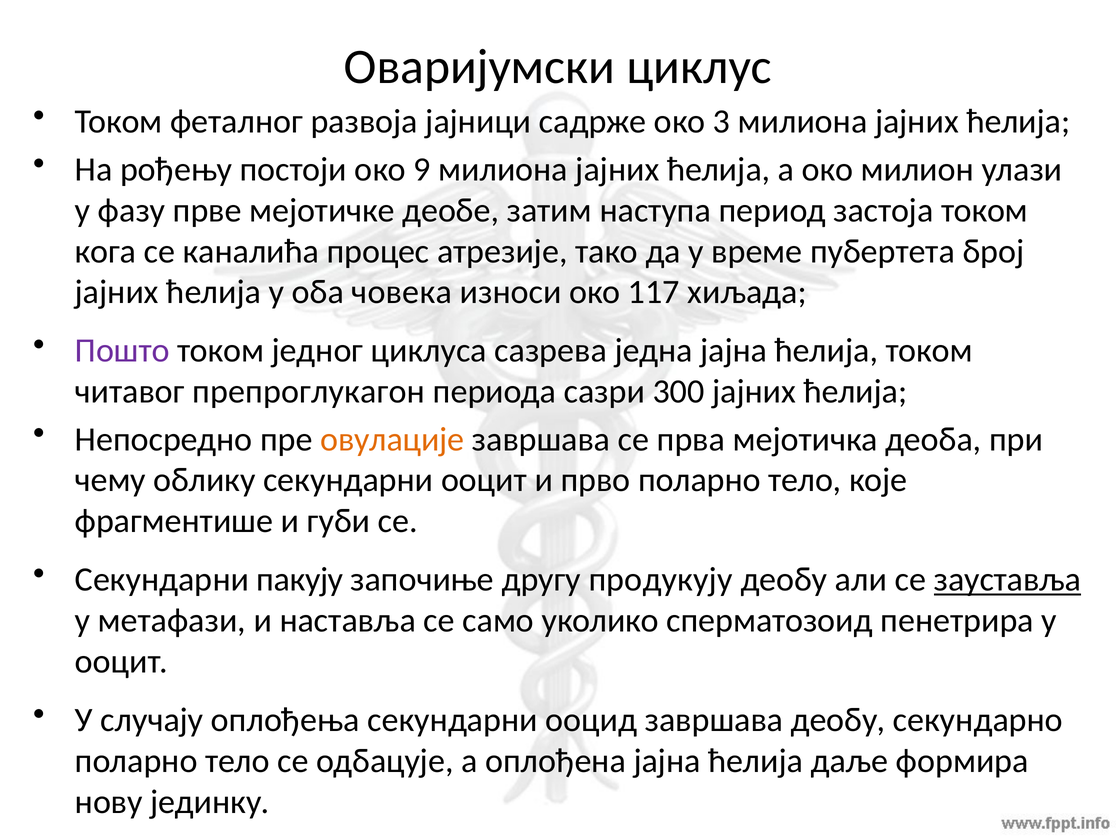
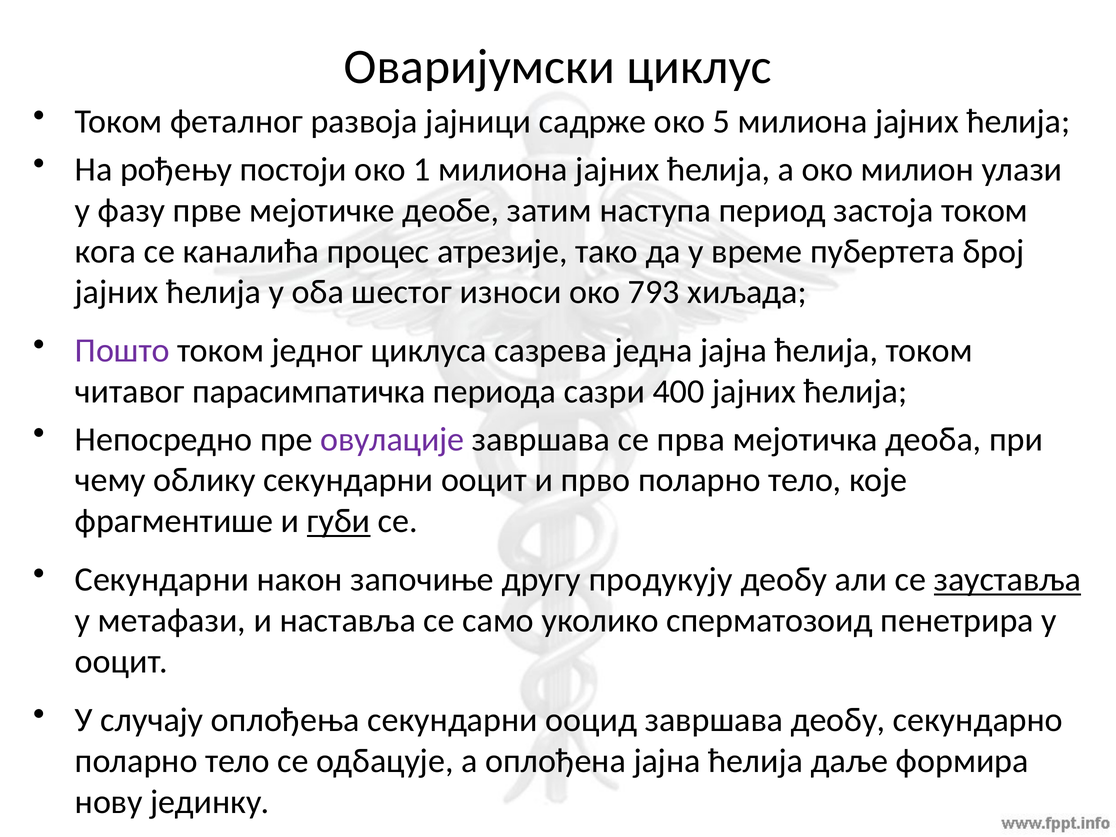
3: 3 -> 5 (722, 122)
9: 9 -> 1 (422, 169)
човека: човека -> шестог (402, 292)
117: 117 -> 793 (654, 292)
препроглукагон: препроглукагон -> парасимпатичка (309, 392)
300: 300 -> 400 (679, 392)
овулације colour: orange -> purple (392, 439)
губи underline: none -> present (339, 521)
пакују: пакују -> након (300, 580)
